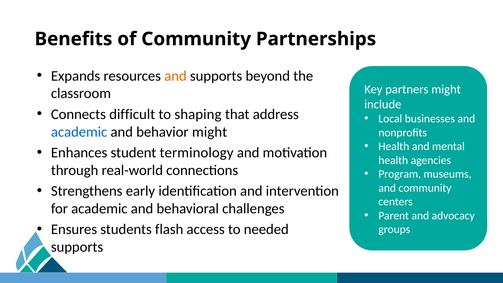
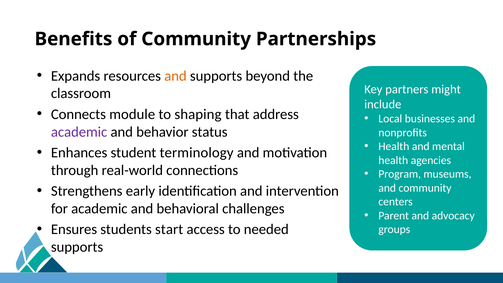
difficult: difficult -> module (132, 114)
academic colour: blue -> purple (79, 132)
behavior might: might -> status (210, 132)
flash: flash -> start (169, 229)
